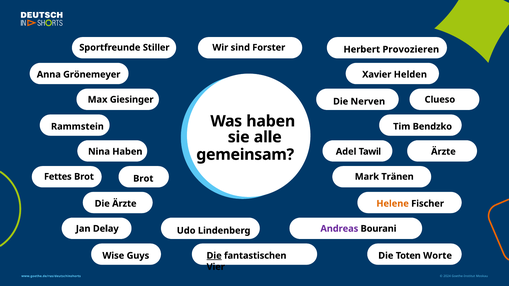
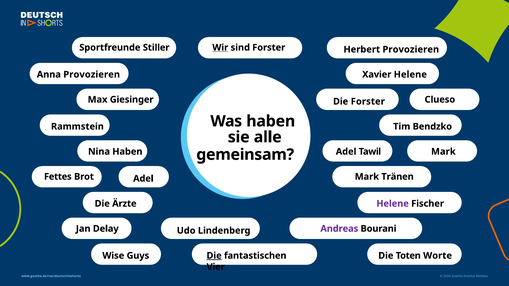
Wir underline: none -> present (220, 48)
Anna Grönemeyer: Grönemeyer -> Provozieren (92, 75)
Xavier Helden: Helden -> Helene (410, 75)
Die Nerven: Nerven -> Forster (368, 102)
Tawil Ärzte: Ärzte -> Mark (443, 152)
Brot Brot: Brot -> Adel (143, 179)
Helene colour: orange -> purple (393, 204)
